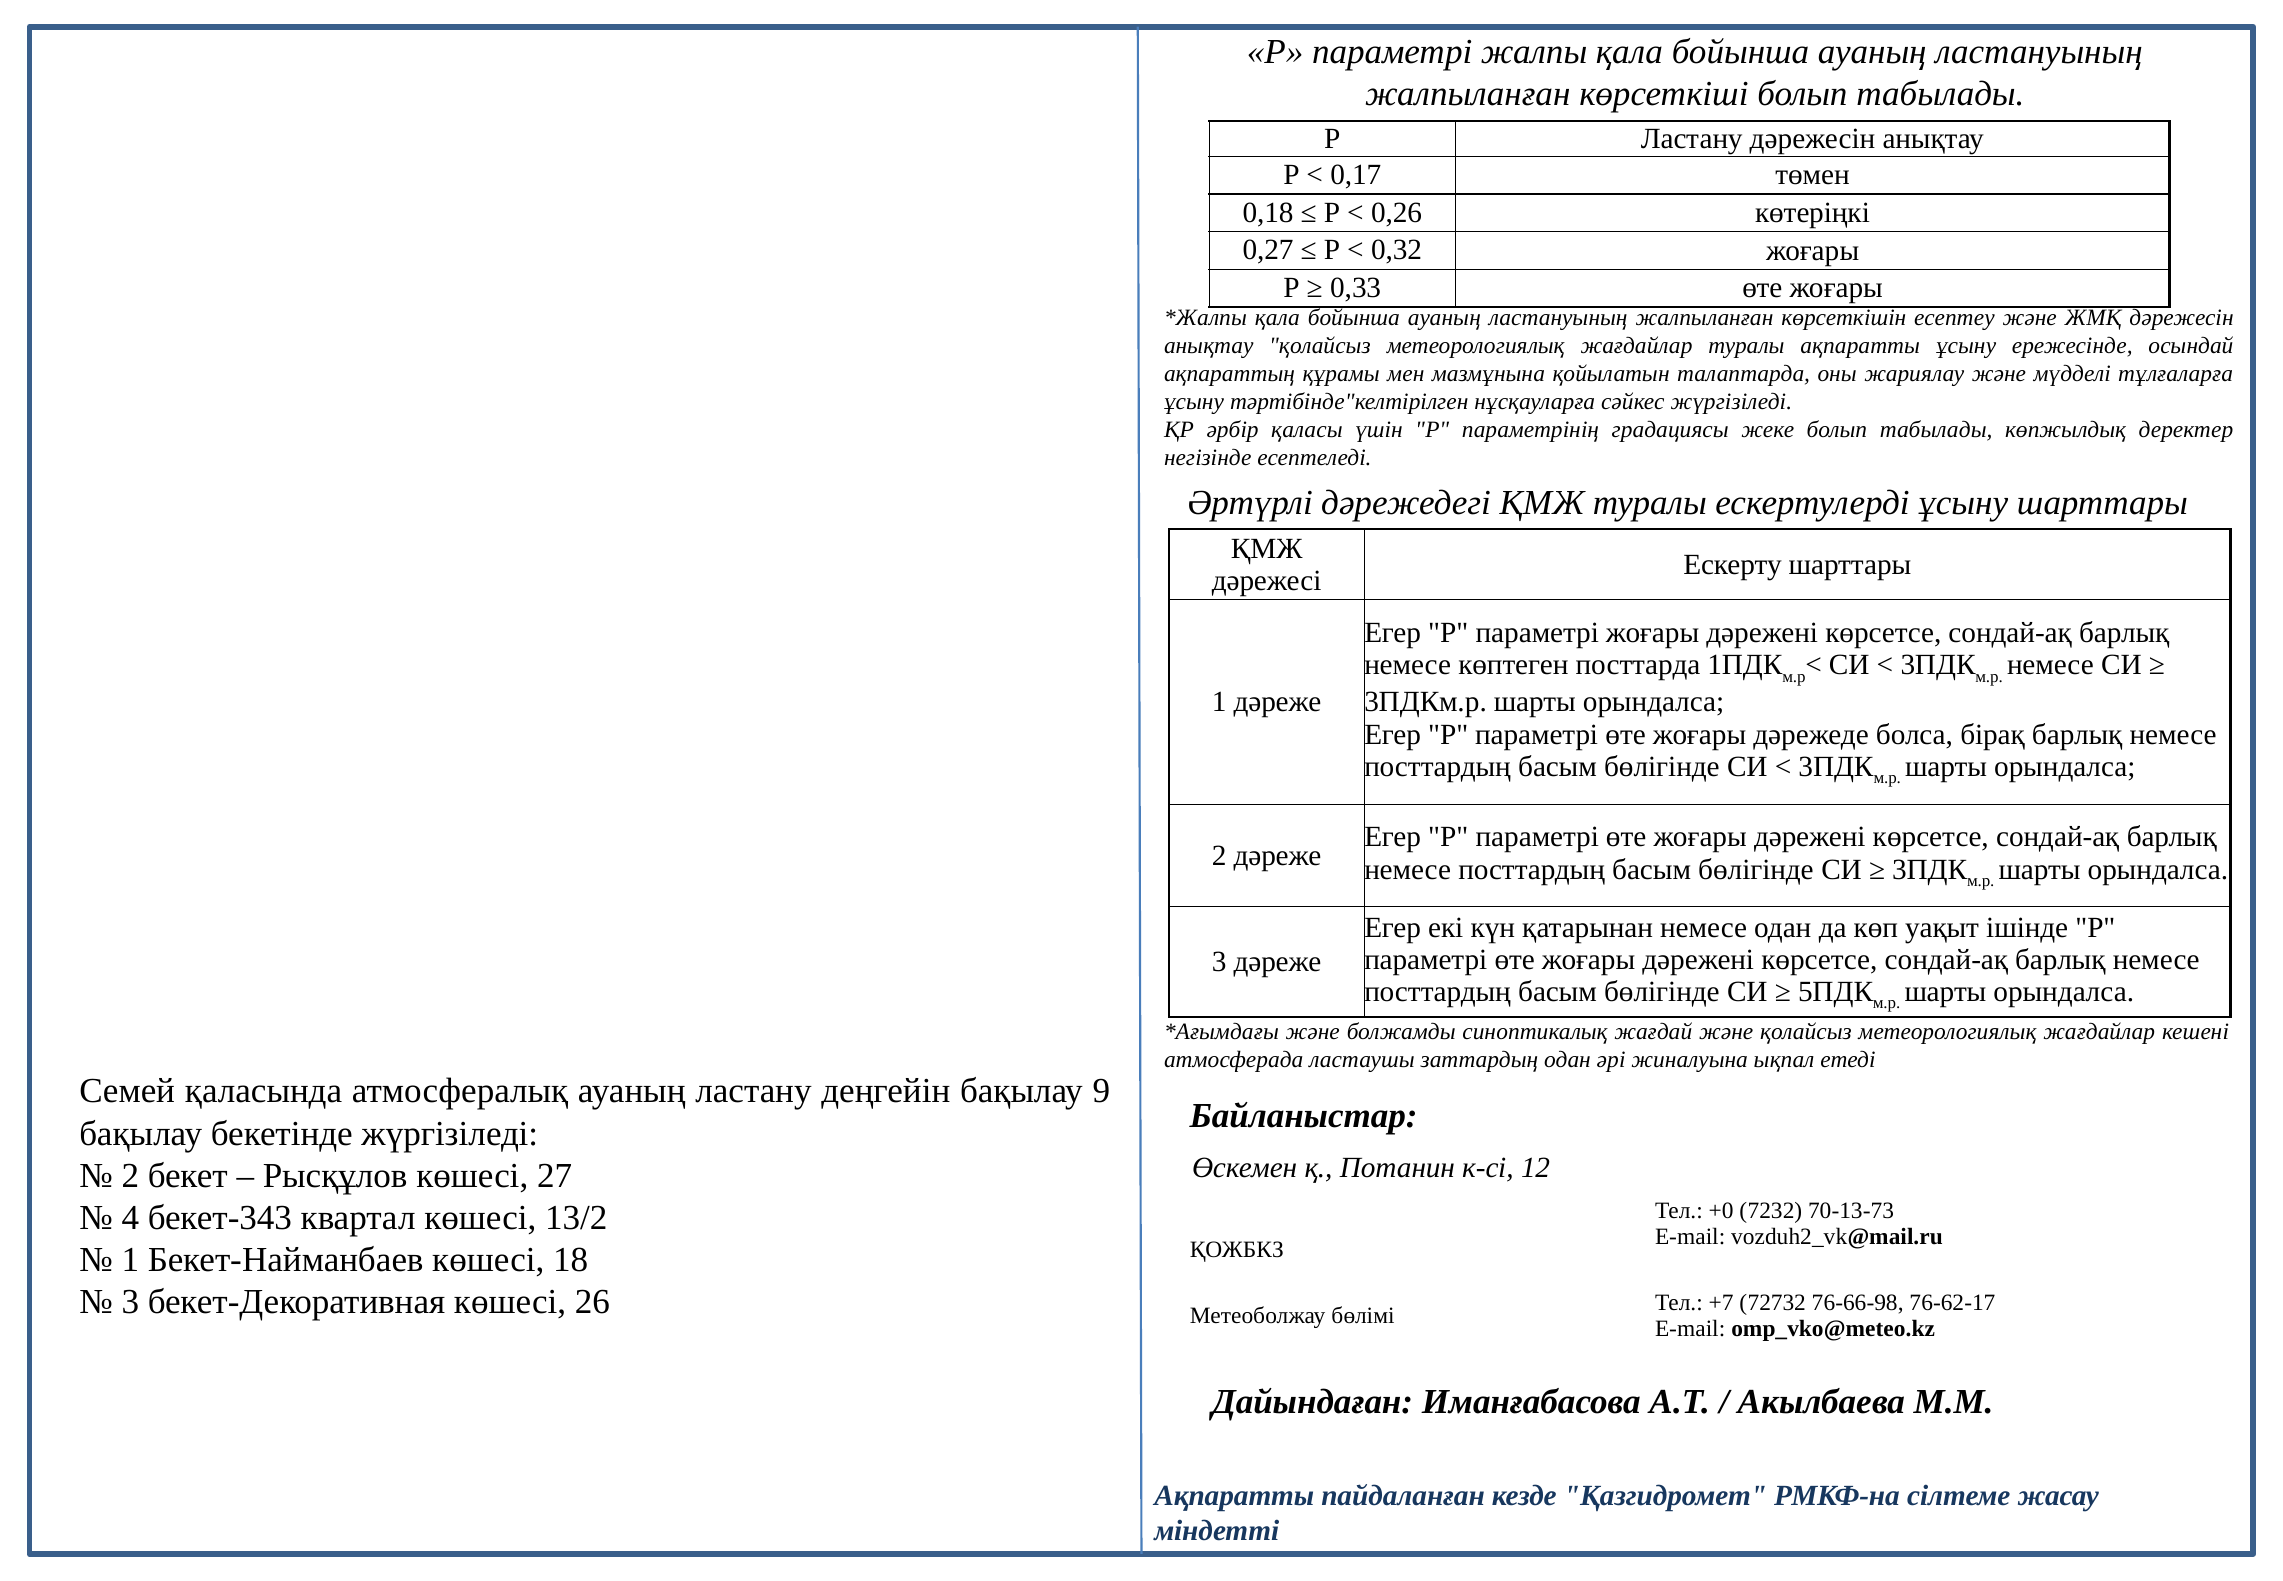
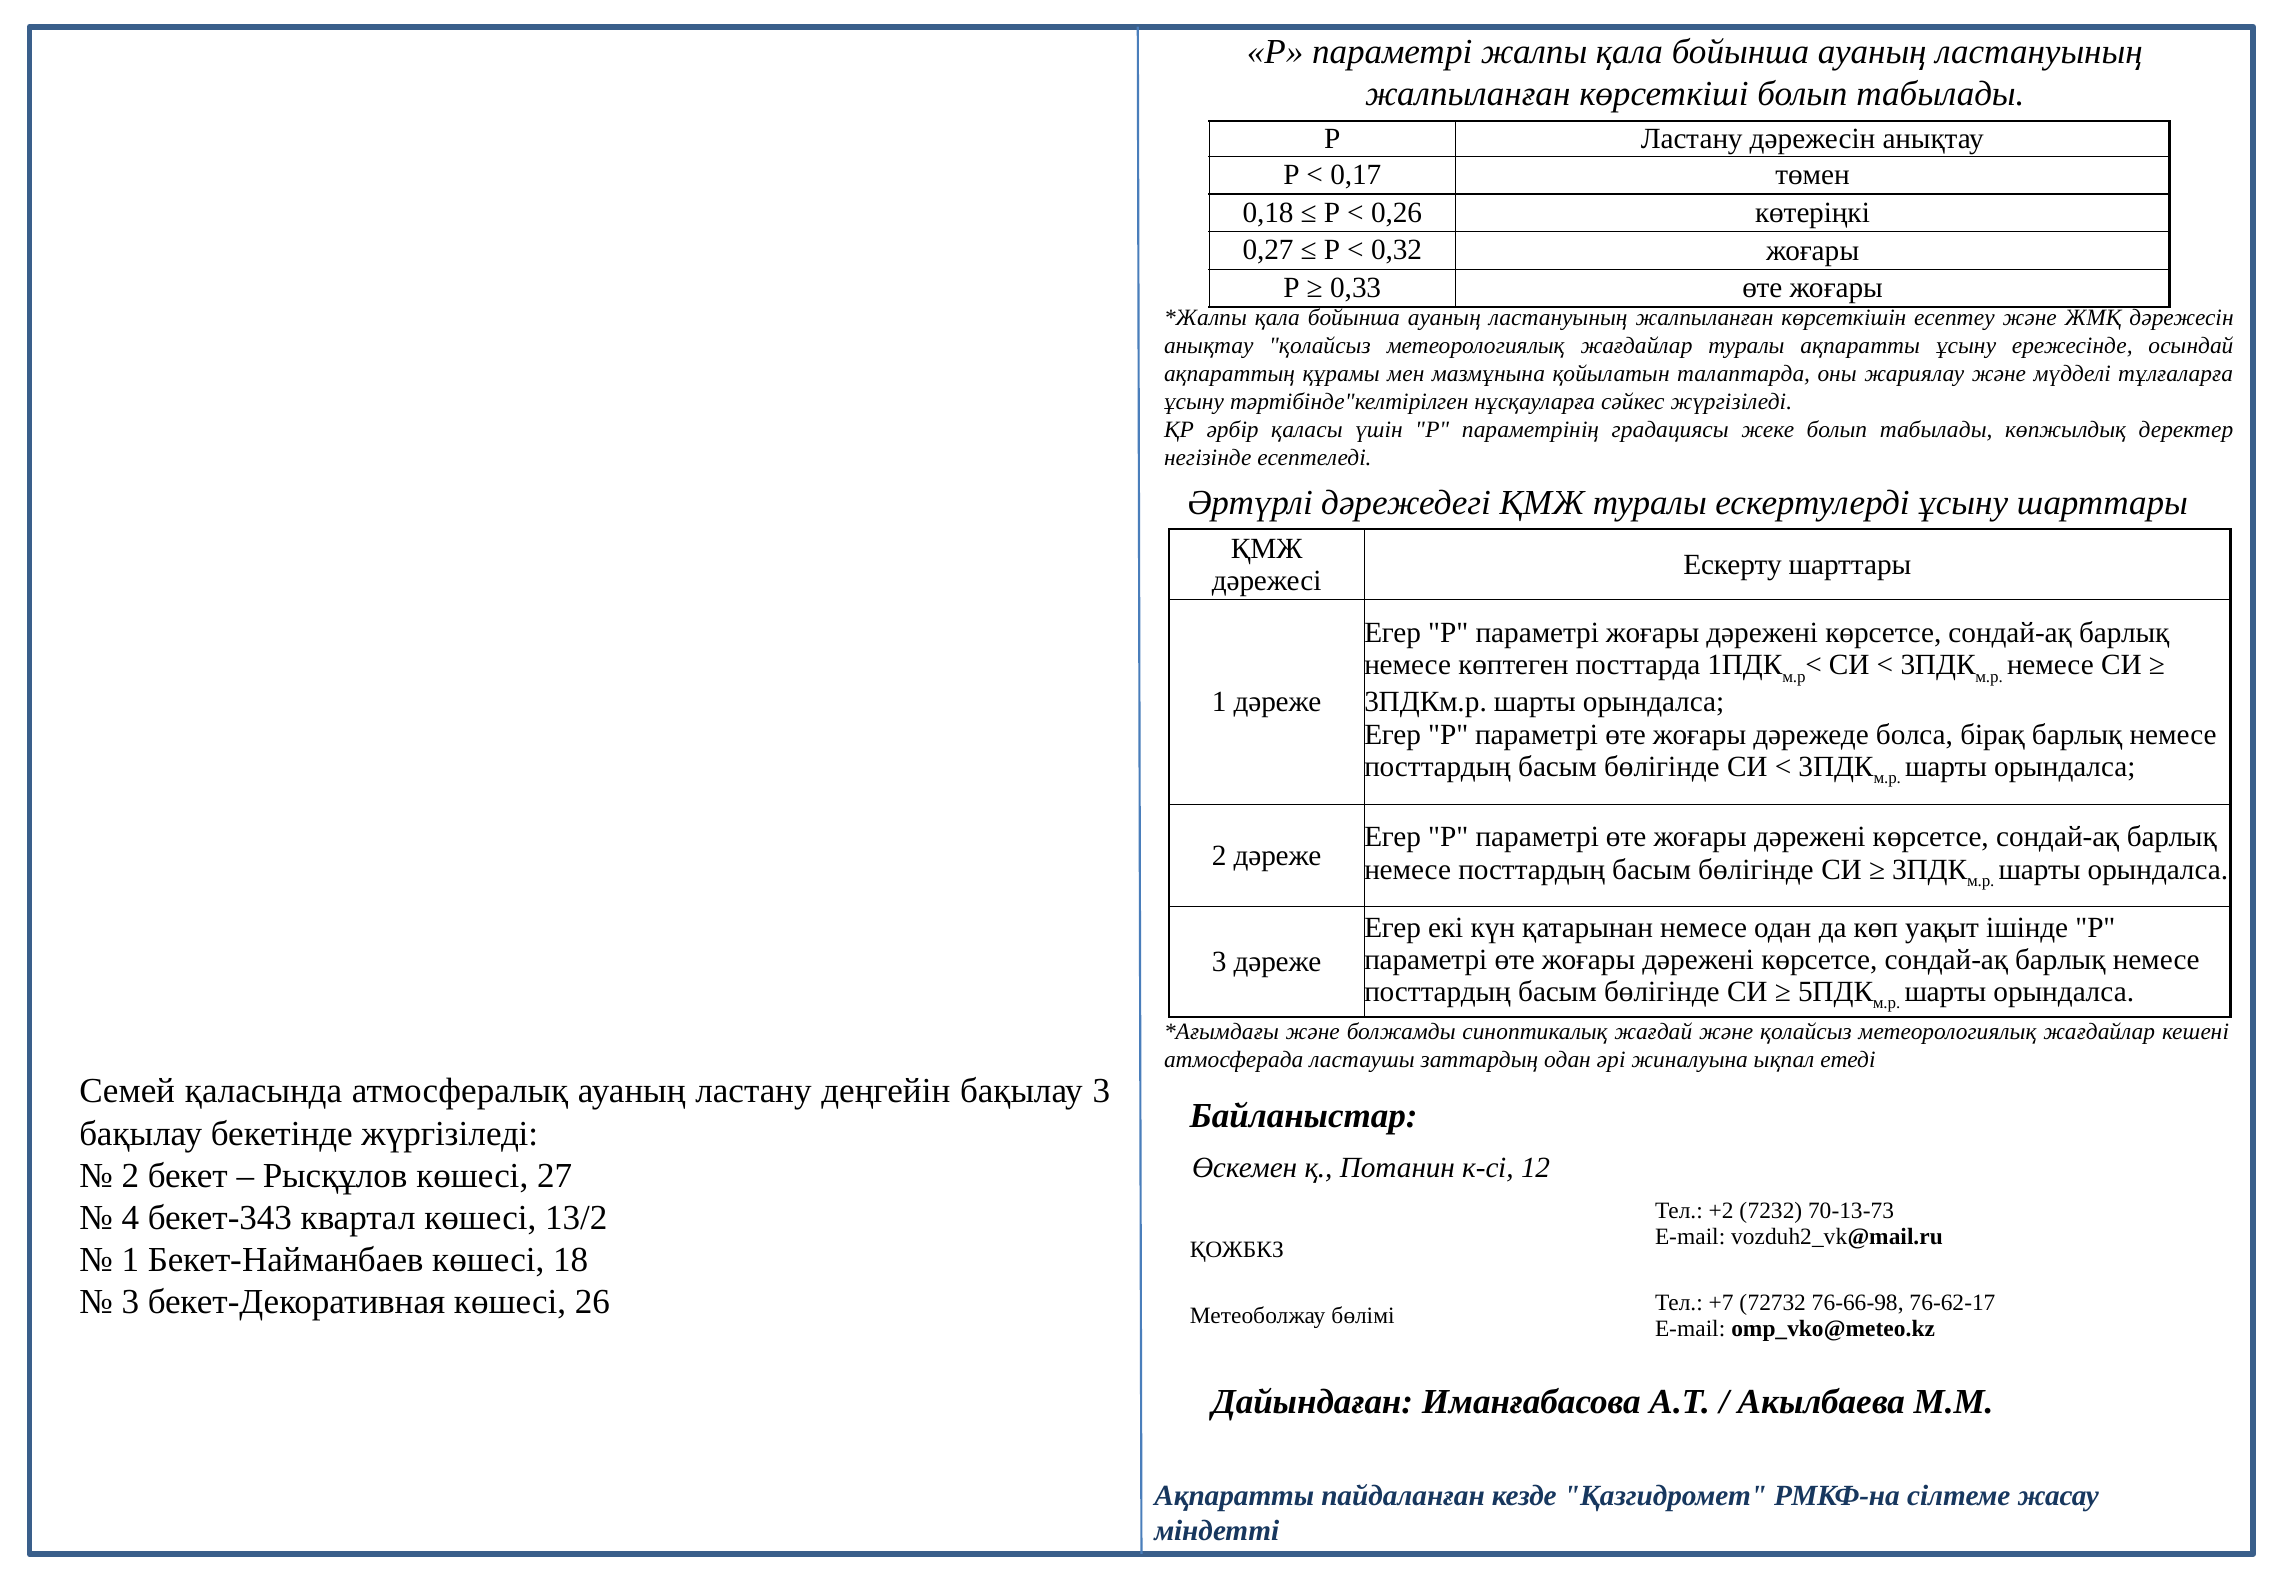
бақылау 9: 9 -> 3 (1101, 1091)
+0: +0 -> +2 (1721, 1211)
